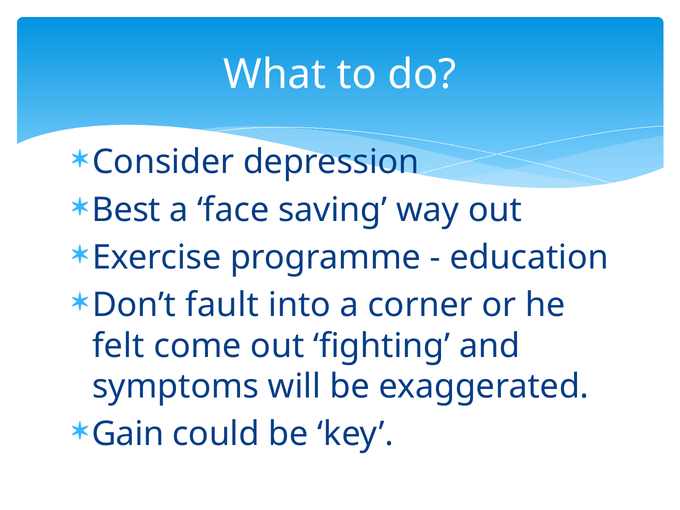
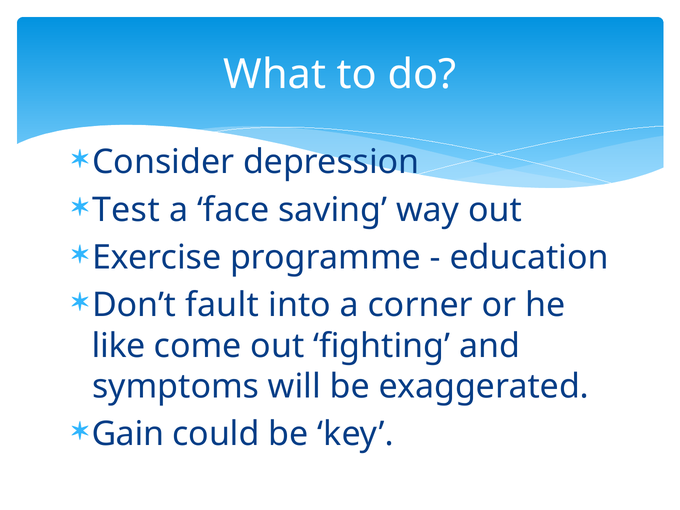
Best: Best -> Test (126, 210)
felt: felt -> like (119, 346)
